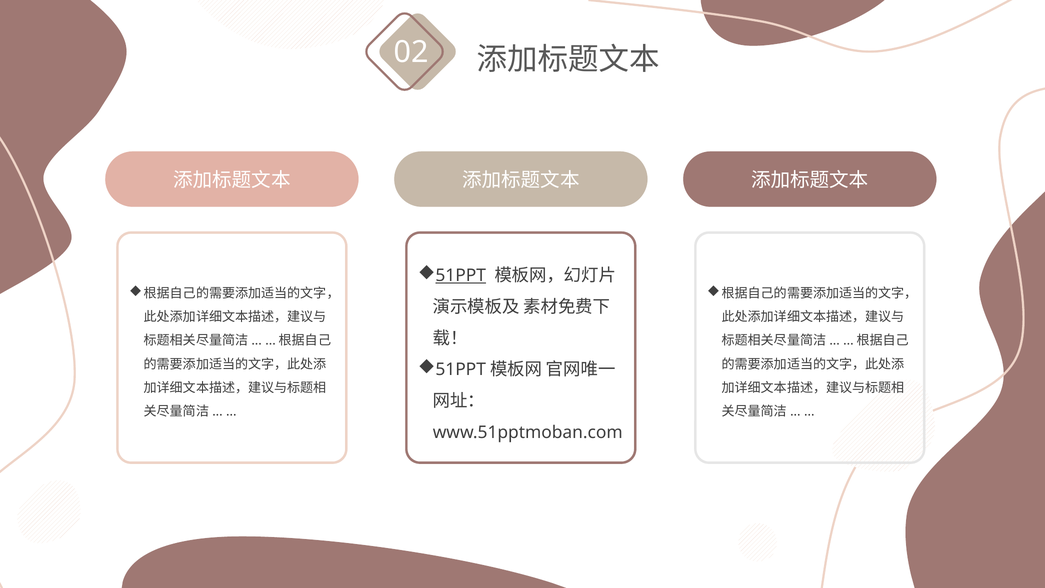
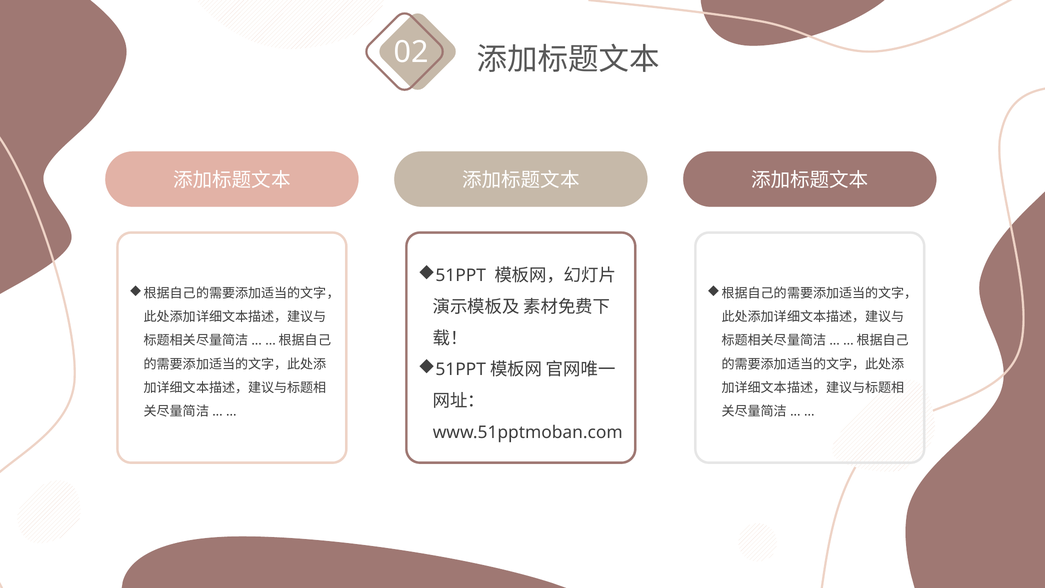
51PPT underline: present -> none (461, 276)
